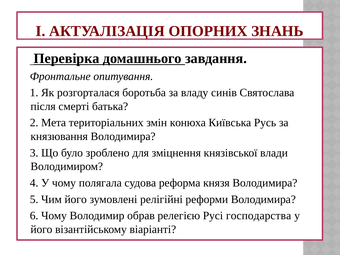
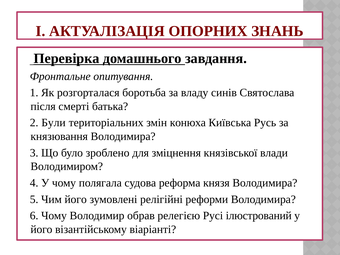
Мета: Мета -> Були (53, 123)
господарства: господарства -> ілюстрований (259, 216)
